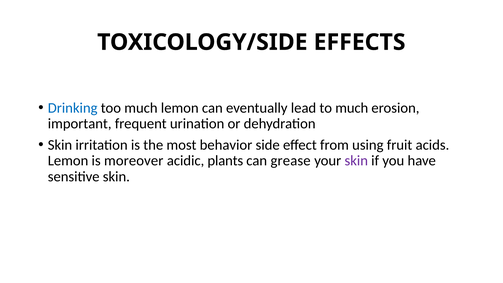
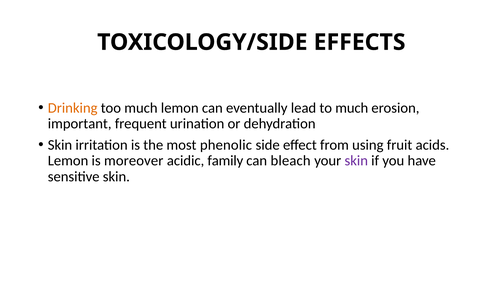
Drinking colour: blue -> orange (73, 108)
behavior: behavior -> phenolic (226, 145)
plants: plants -> family (225, 161)
grease: grease -> bleach (291, 161)
